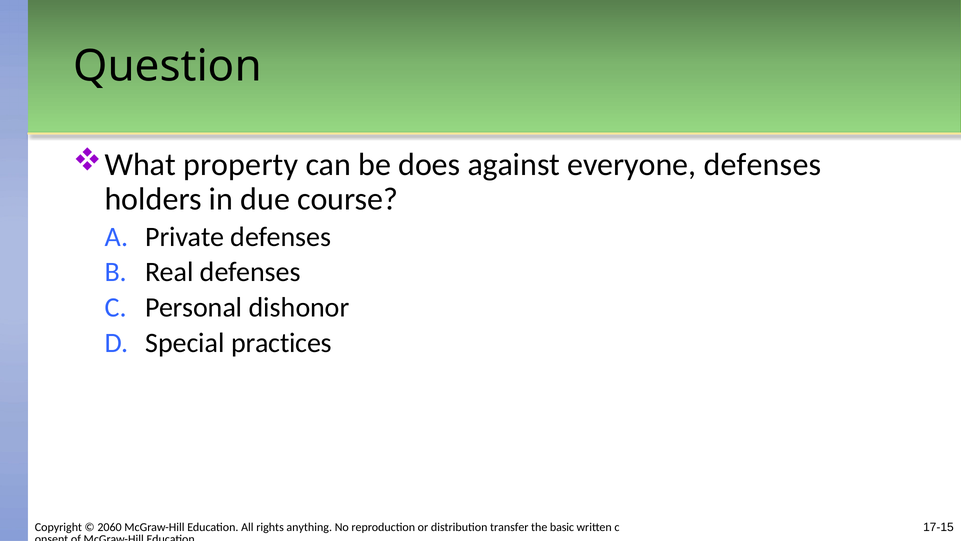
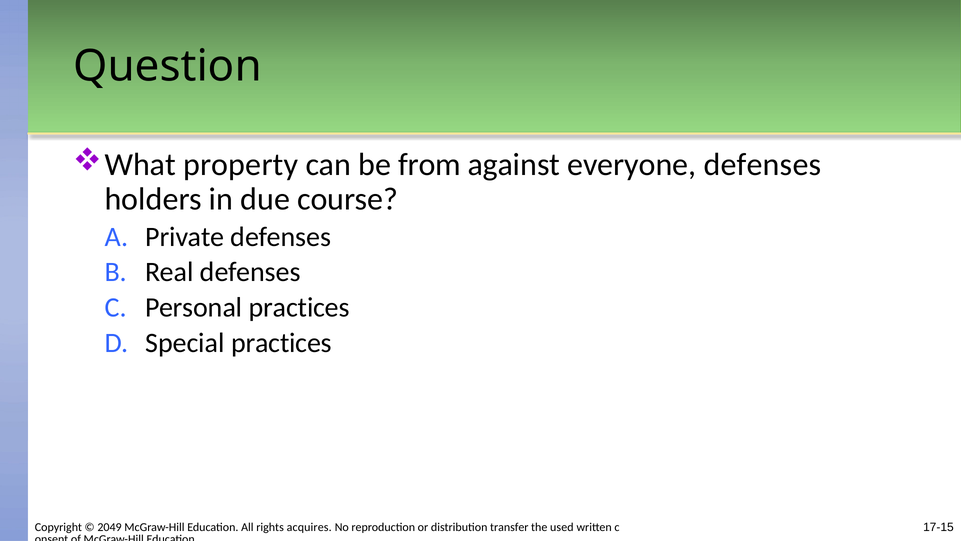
does: does -> from (430, 165)
Personal dishonor: dishonor -> practices (299, 307)
2060: 2060 -> 2049 (110, 527)
anything: anything -> acquires (309, 527)
basic: basic -> used (562, 527)
